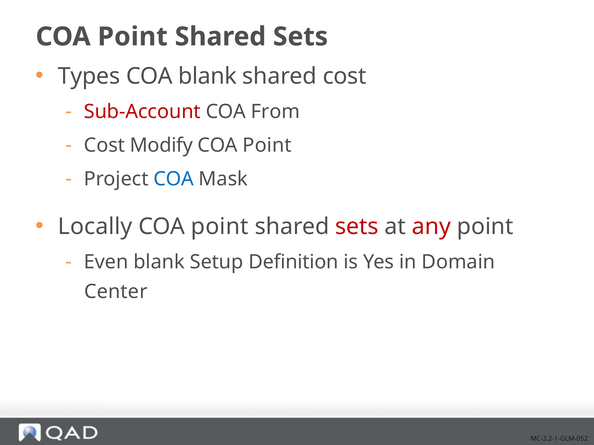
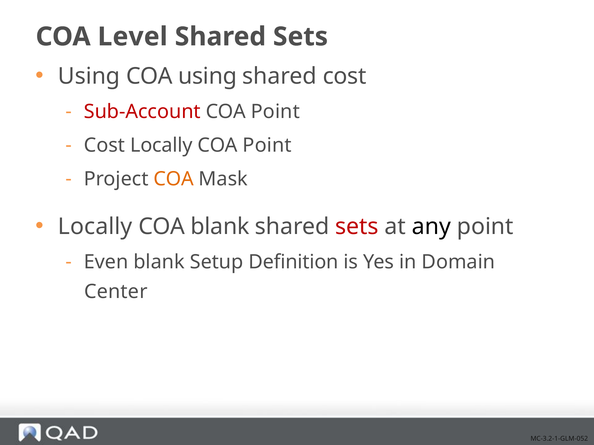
Point: Point -> Level (133, 37)
Types: Types -> Using (89, 76)
COA blank: blank -> using (208, 76)
From: From -> Point (275, 112)
Cost Modify: Modify -> Locally (161, 145)
COA colour: blue -> orange (174, 179)
point: point -> blank (220, 227)
any colour: red -> black (431, 227)
